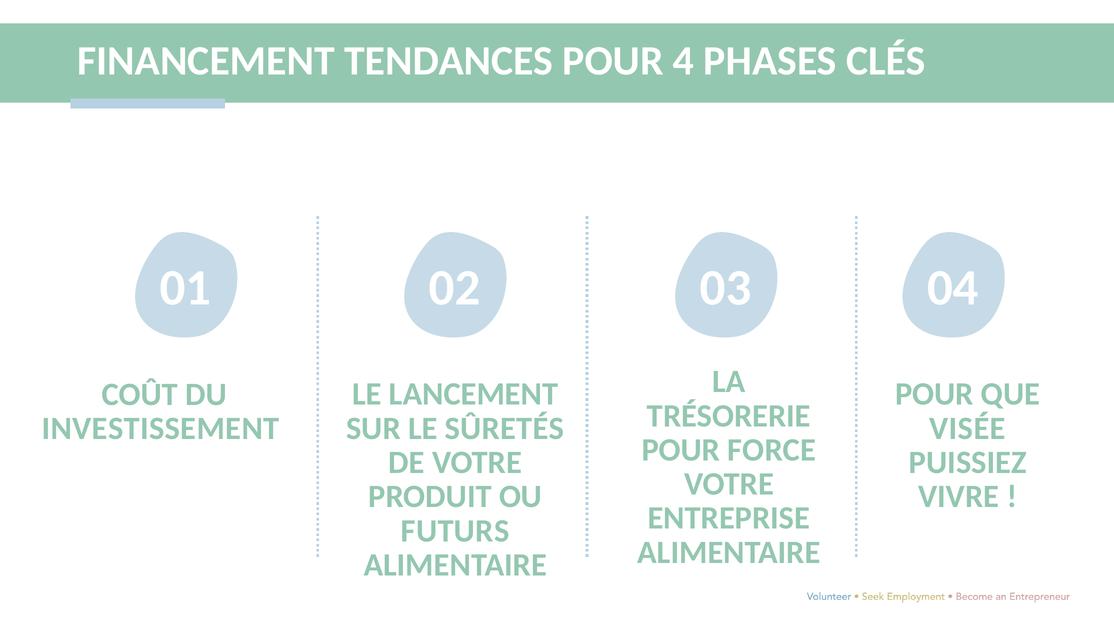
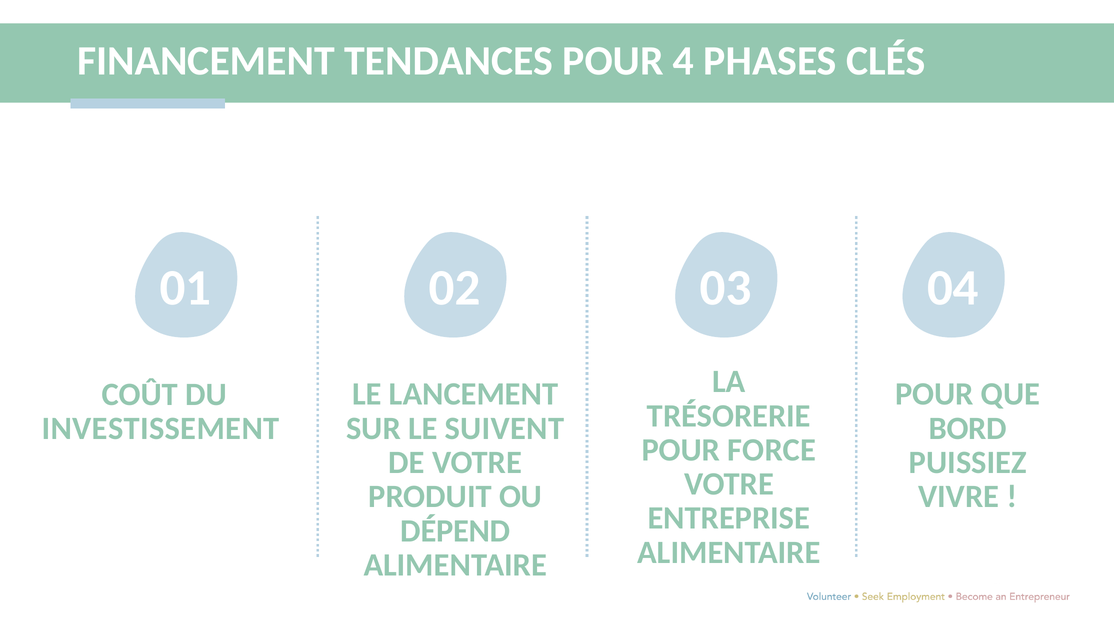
SÛRETÉS: SÛRETÉS -> SUIVENT (505, 428)
VISÉE: VISÉE -> BORD (968, 428)
FUTURS: FUTURS -> DÉPEND (455, 530)
